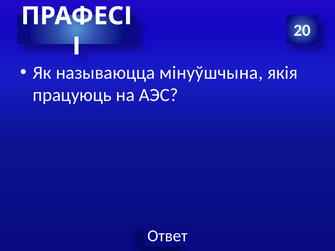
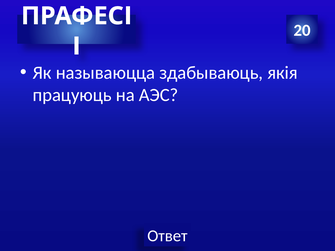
мінуўшчына: мінуўшчына -> здабываюць (211, 73)
